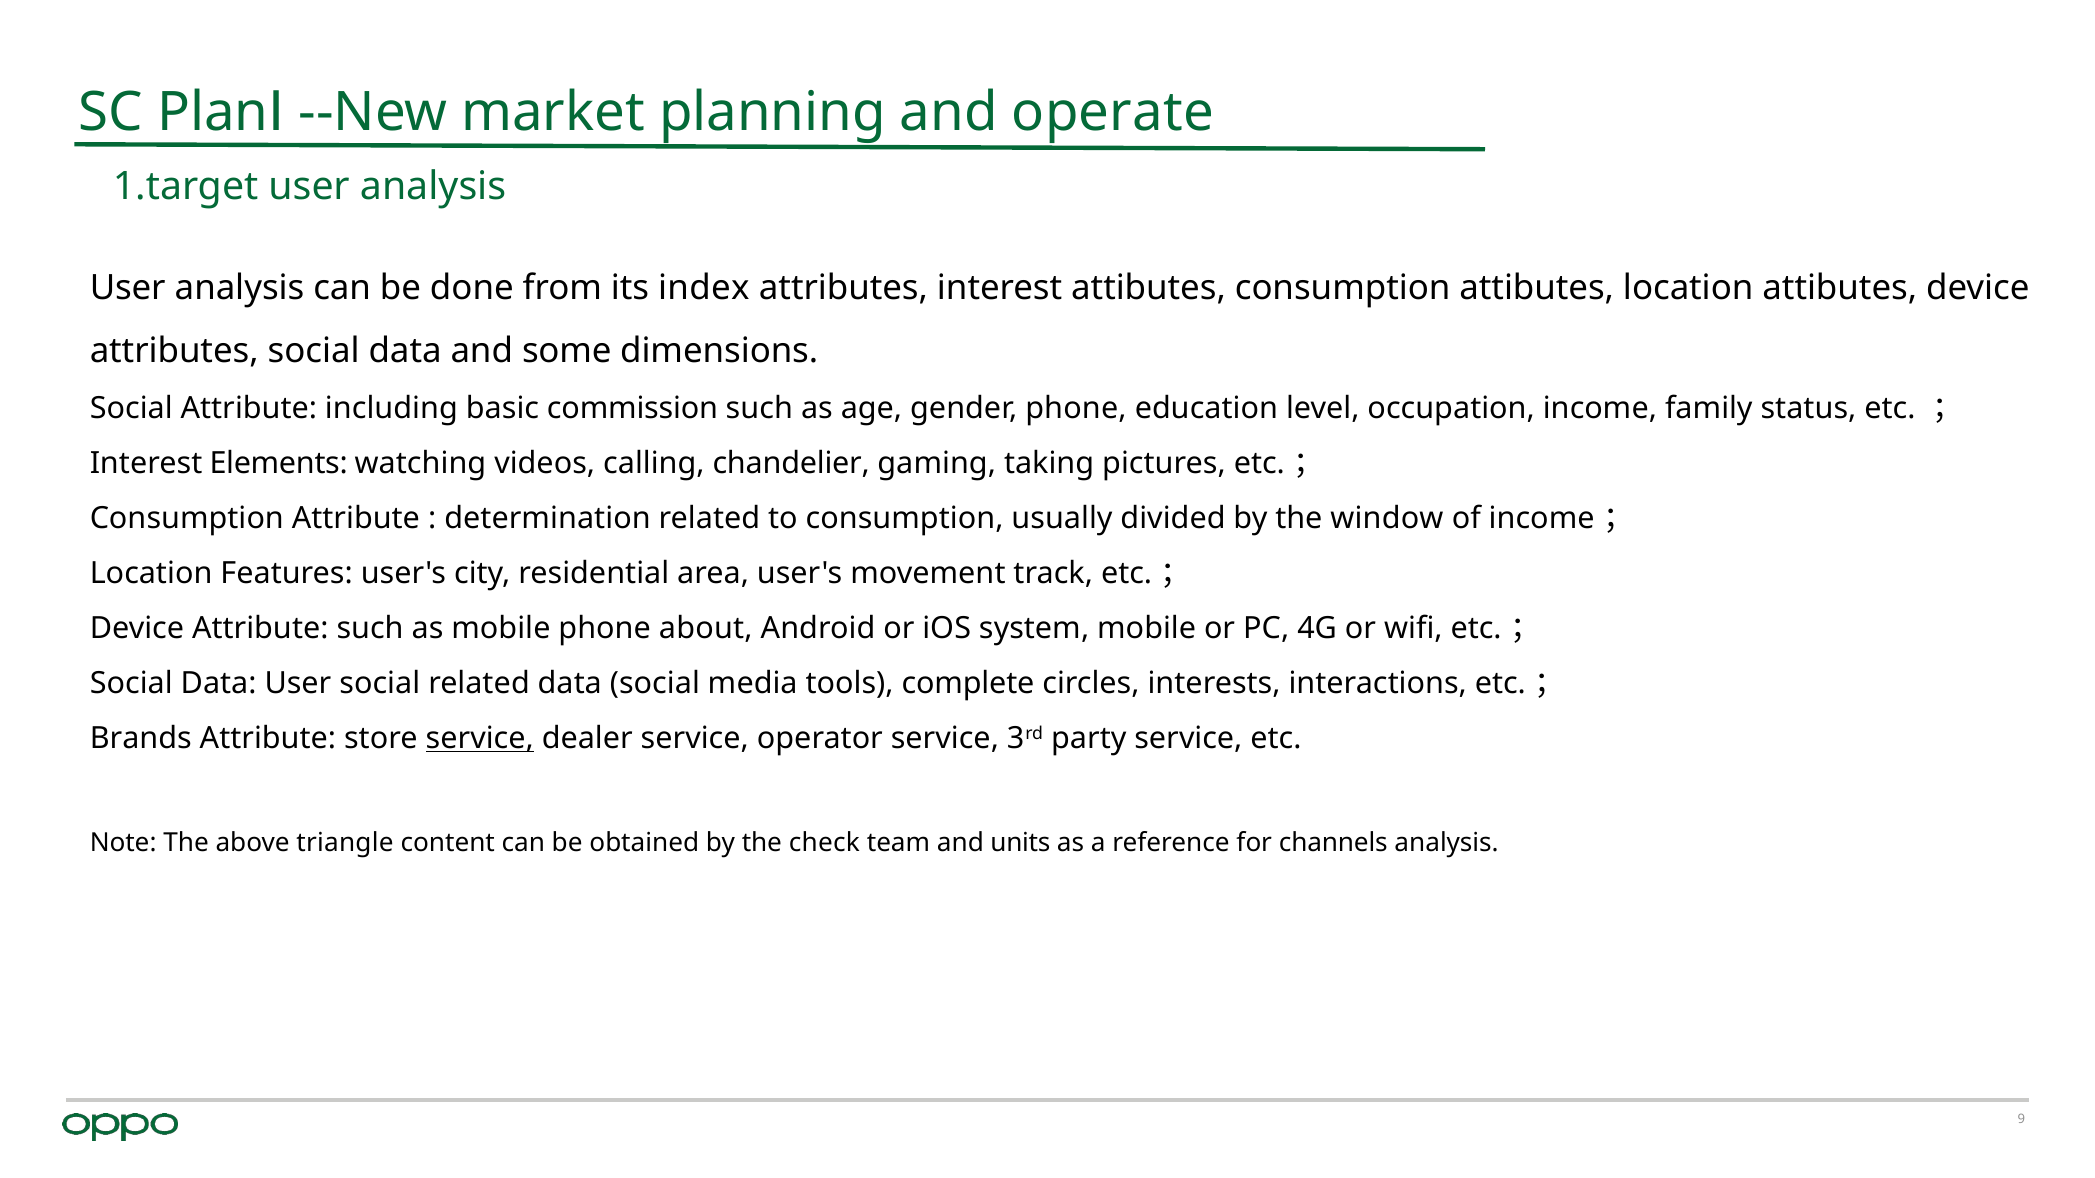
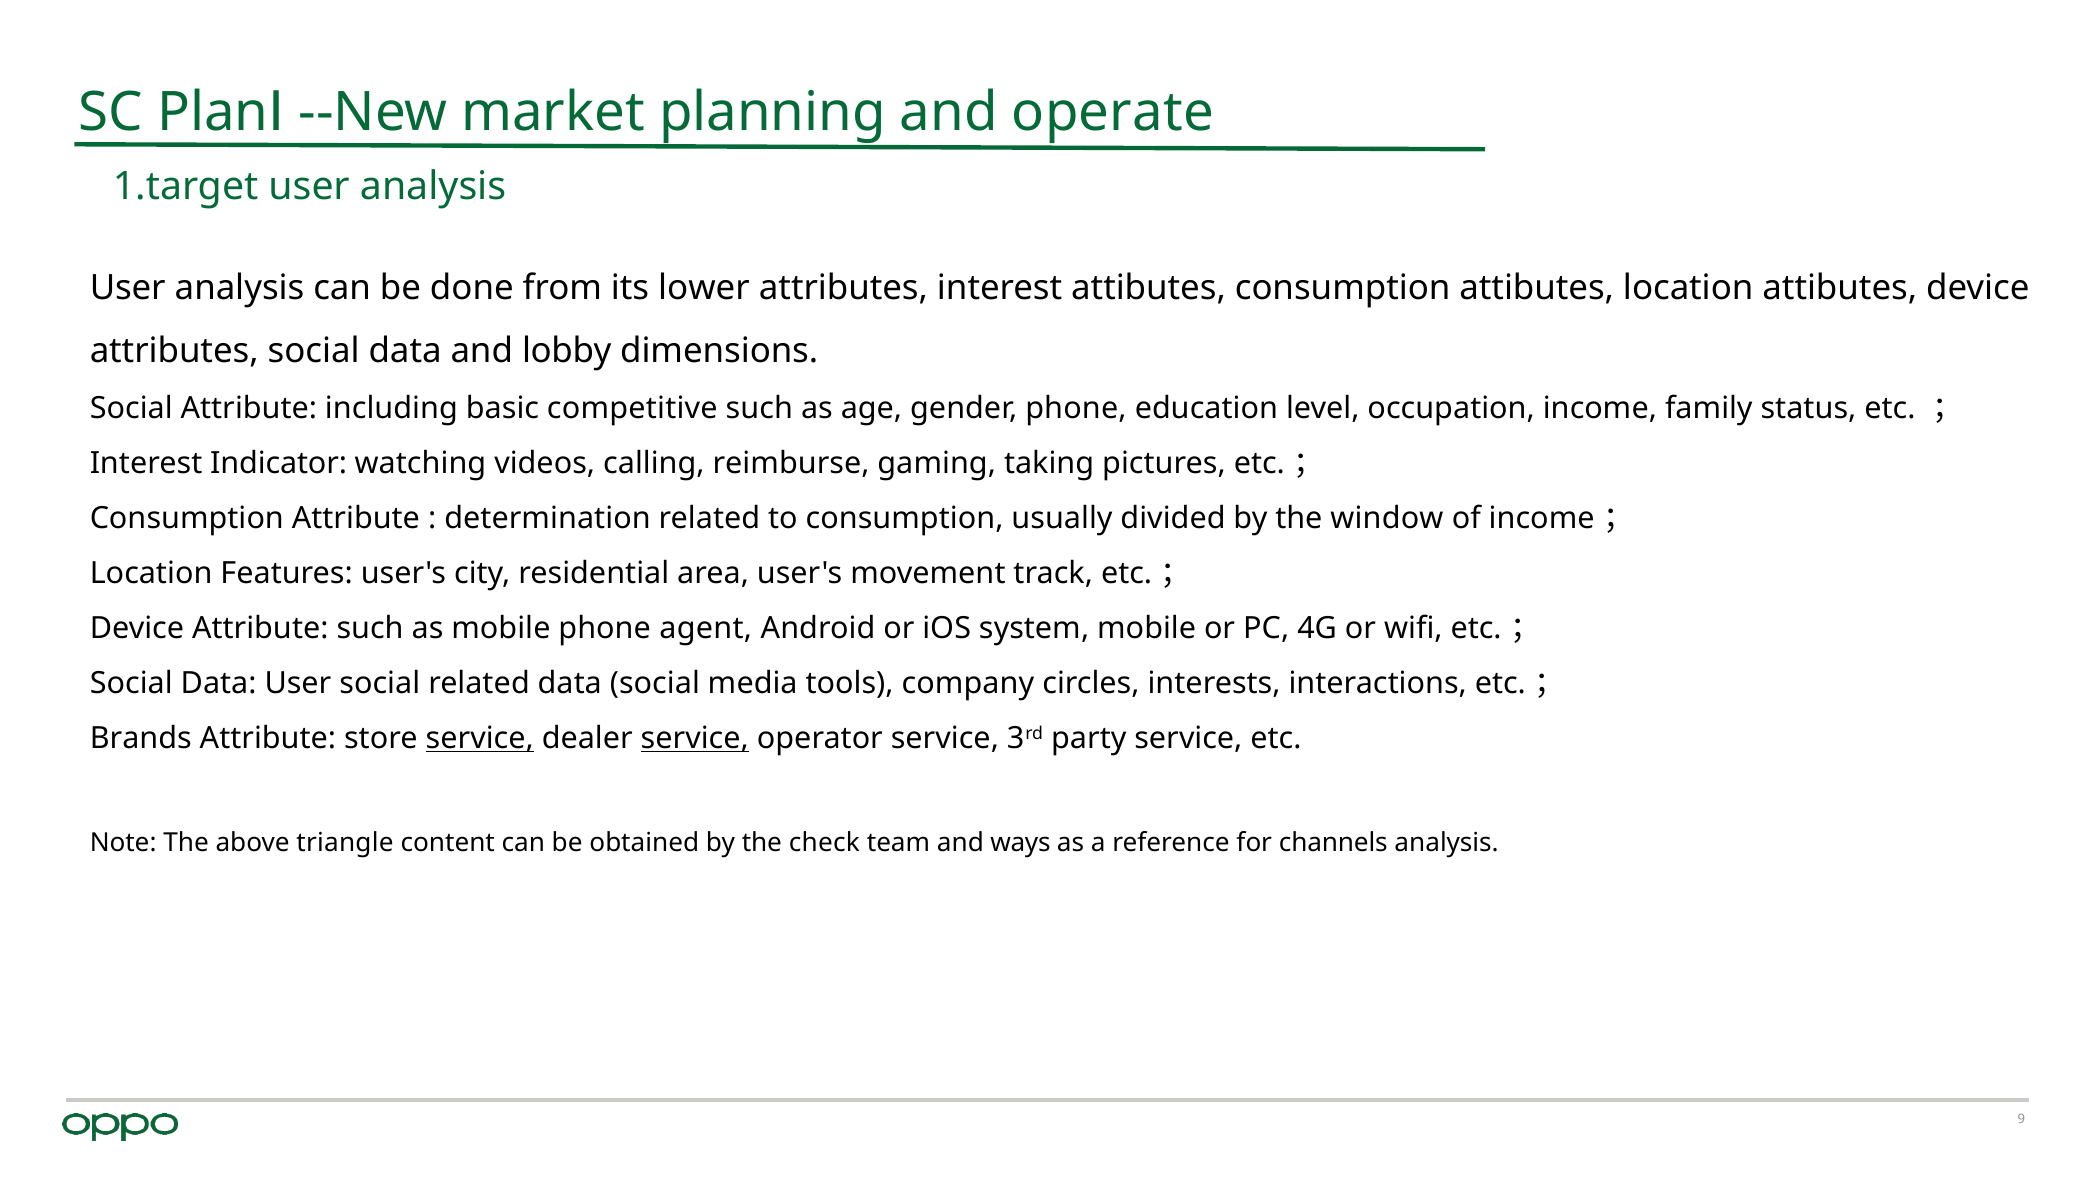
index: index -> lower (704, 289)
some: some -> lobby (567, 351)
commission: commission -> competitive (632, 409)
Elements: Elements -> Indicator (279, 464)
chandelier: chandelier -> reimburse (791, 464)
about: about -> agent (706, 629)
complete: complete -> company (968, 684)
service underline: none -> present (695, 739)
units: units -> ways (1020, 843)
